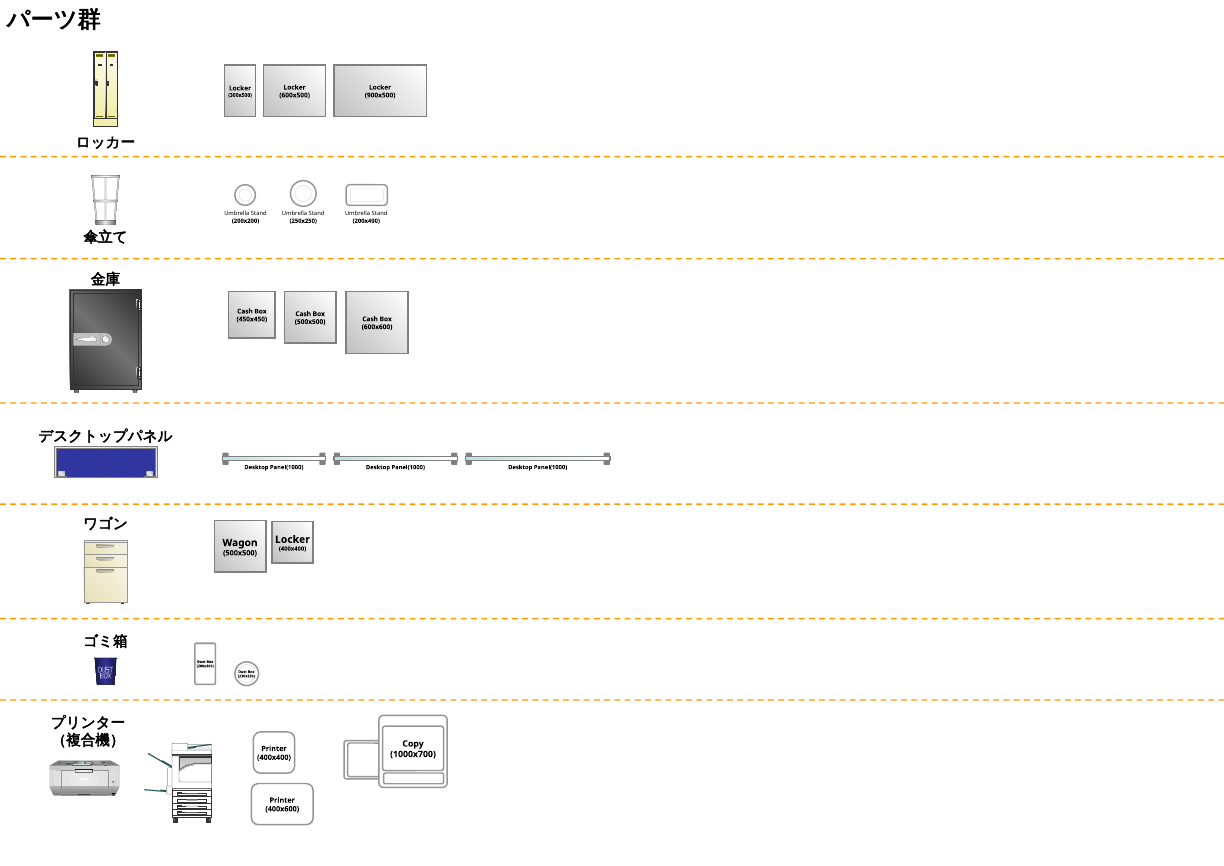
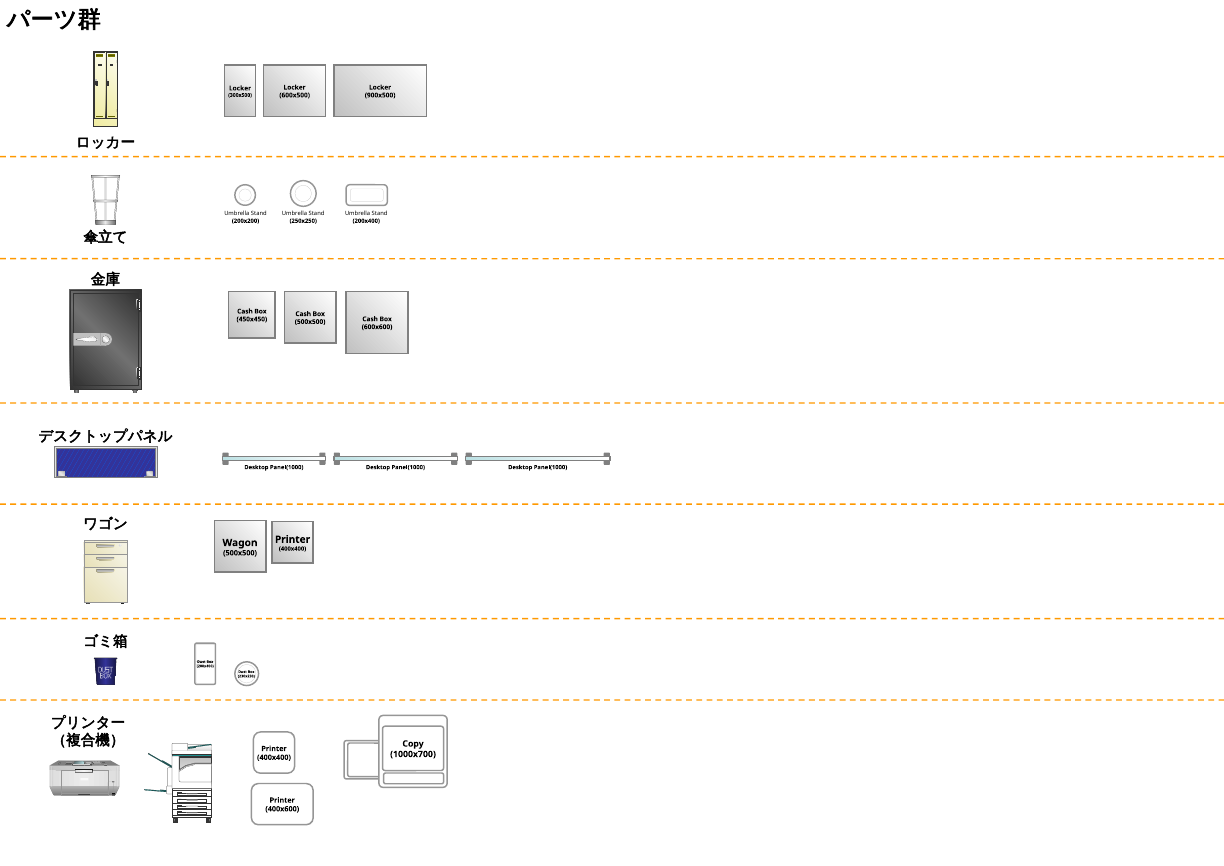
Locker: Locker -> Printer (293, 539)
